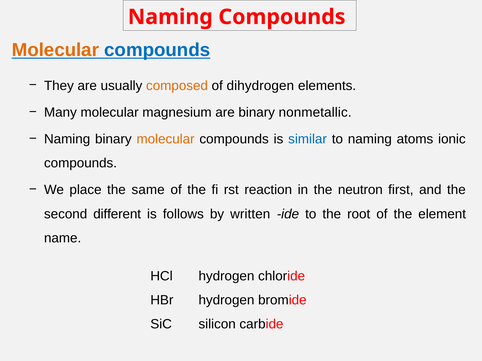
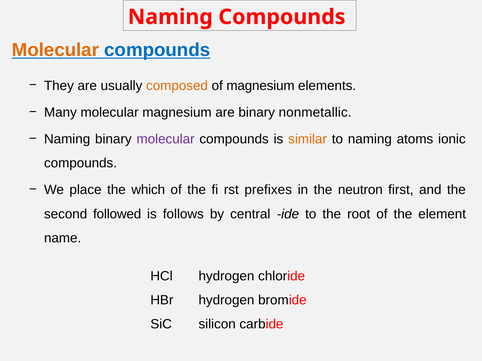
of dihydrogen: dihydrogen -> magnesium (261, 86)
molecular colour: orange -> purple (166, 139)
similar colour: blue -> orange (308, 139)
same: same -> which (148, 190)
reaction: reaction -> prefixes (268, 190)
different: different -> followed (117, 214)
written: written -> central (250, 214)
